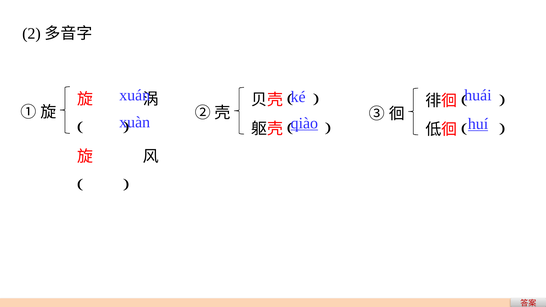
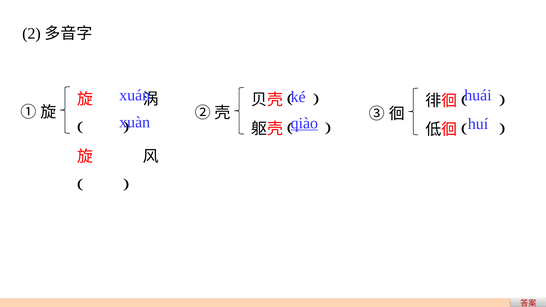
huí underline: present -> none (478, 124)
